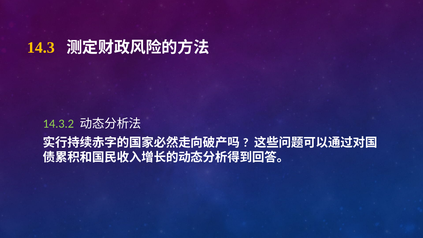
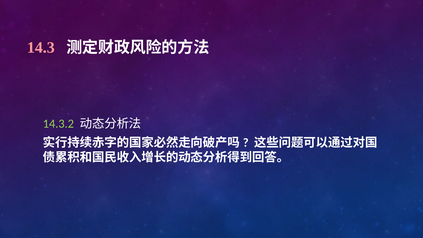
14.3 colour: yellow -> pink (41, 48)
